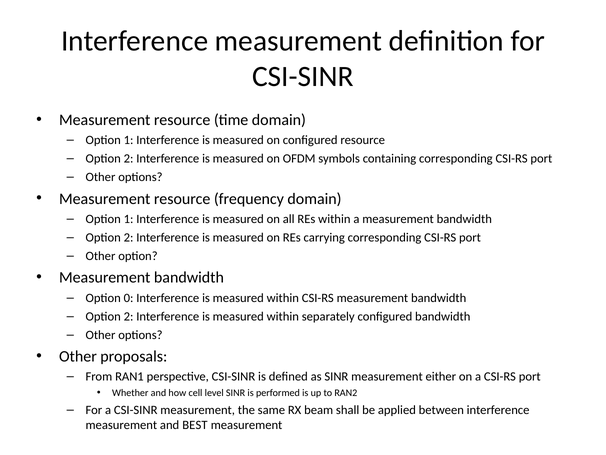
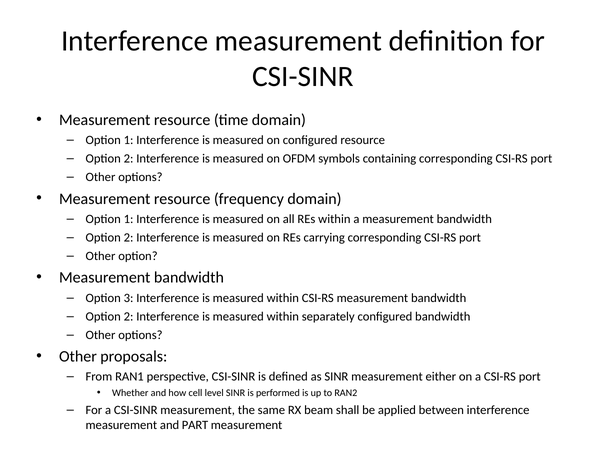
0: 0 -> 3 (129, 298)
BEST: BEST -> PART (195, 425)
